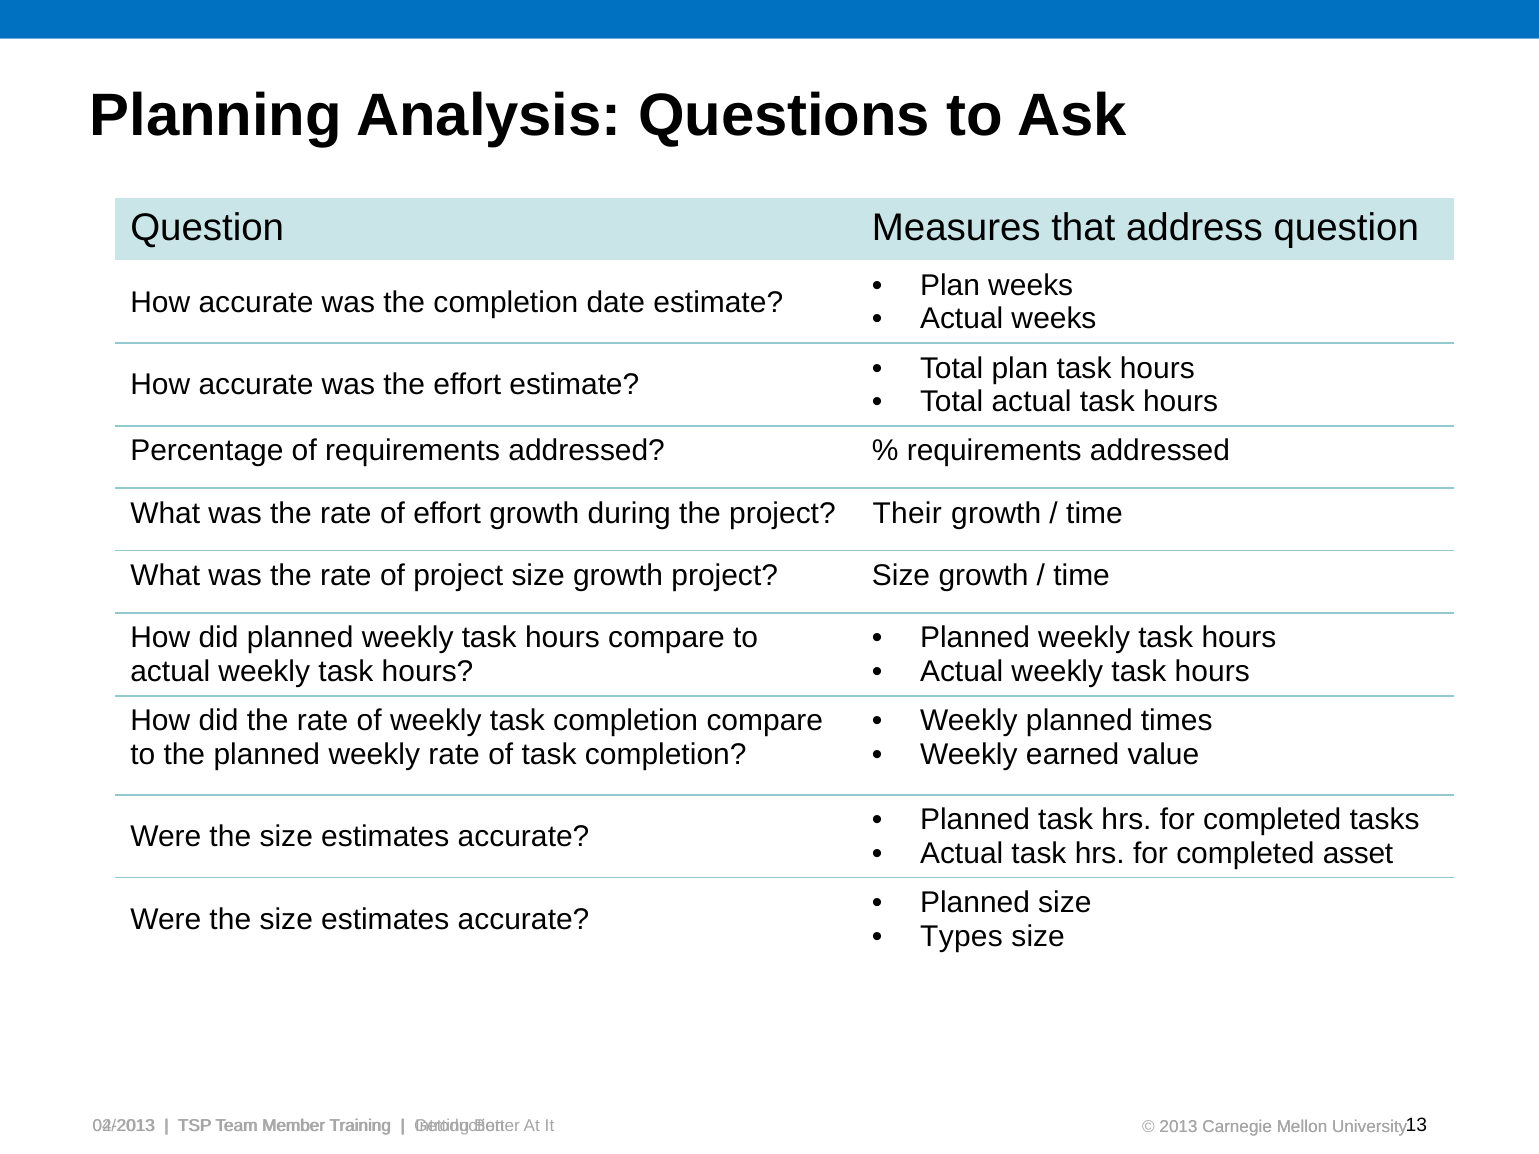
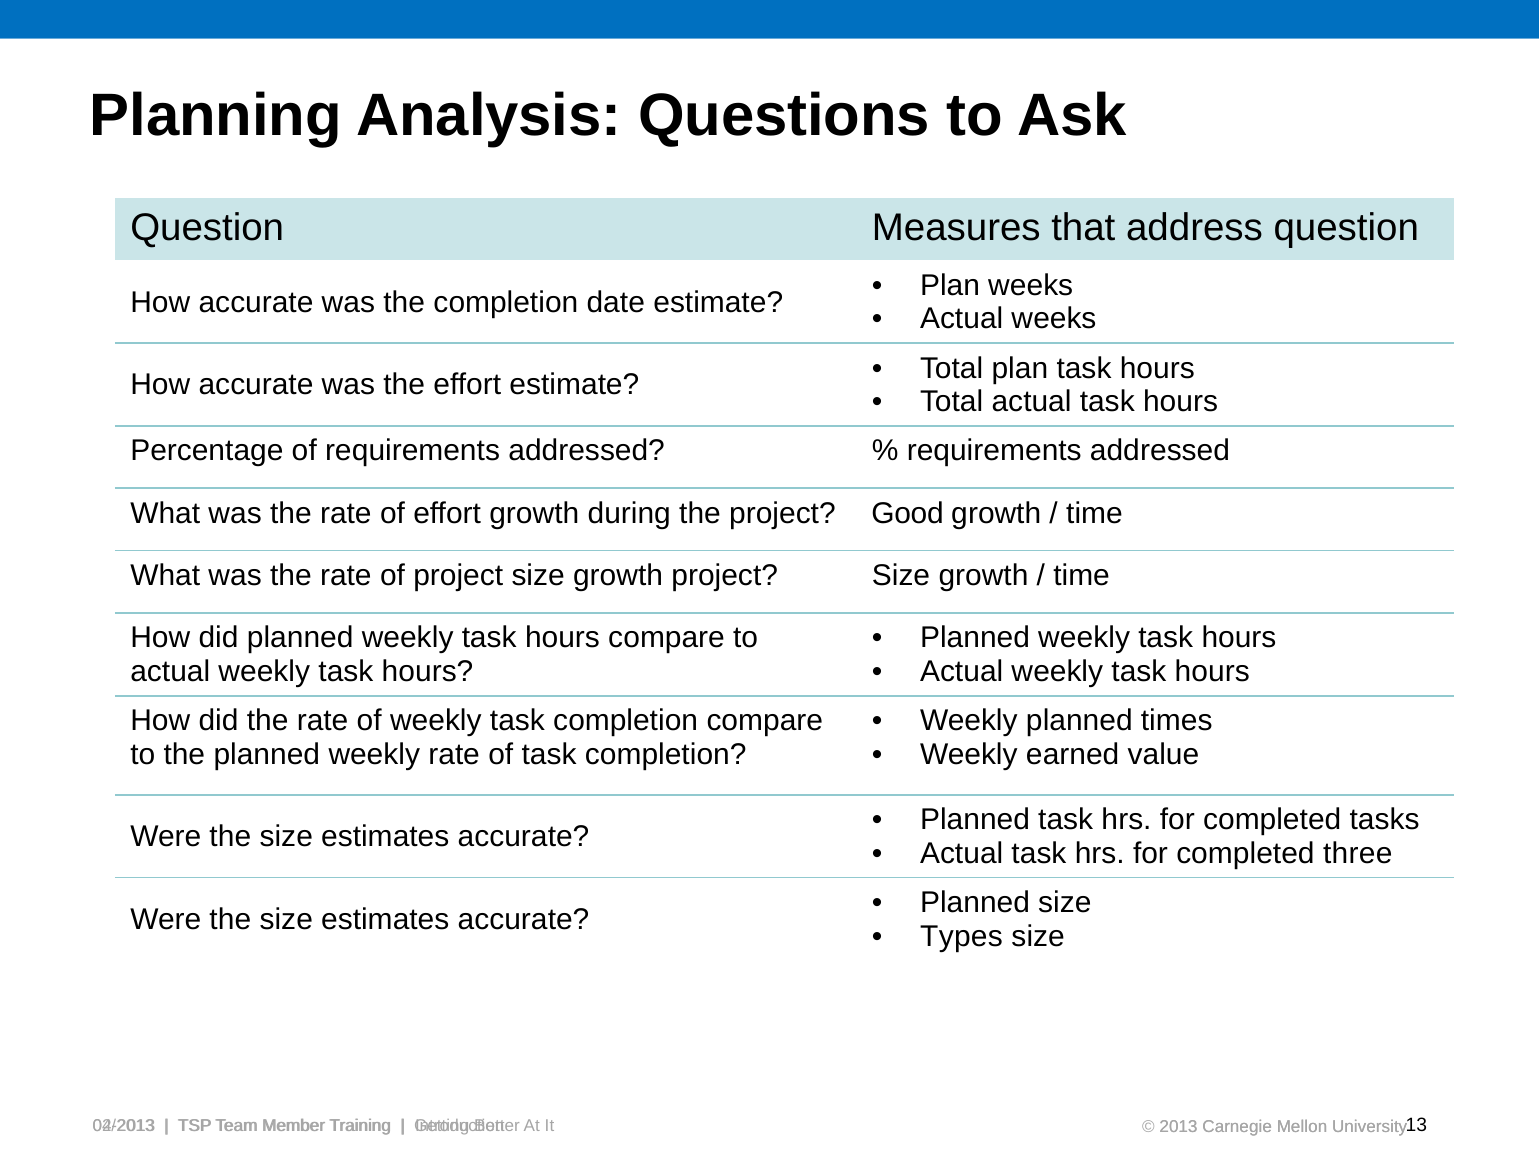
Their: Their -> Good (908, 513)
asset: asset -> three (1358, 854)
